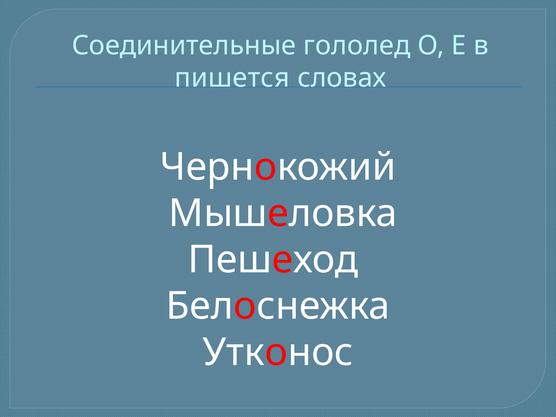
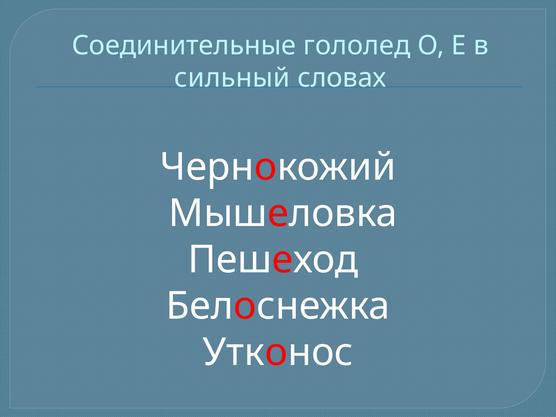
пишется: пишется -> сильный (232, 78)
